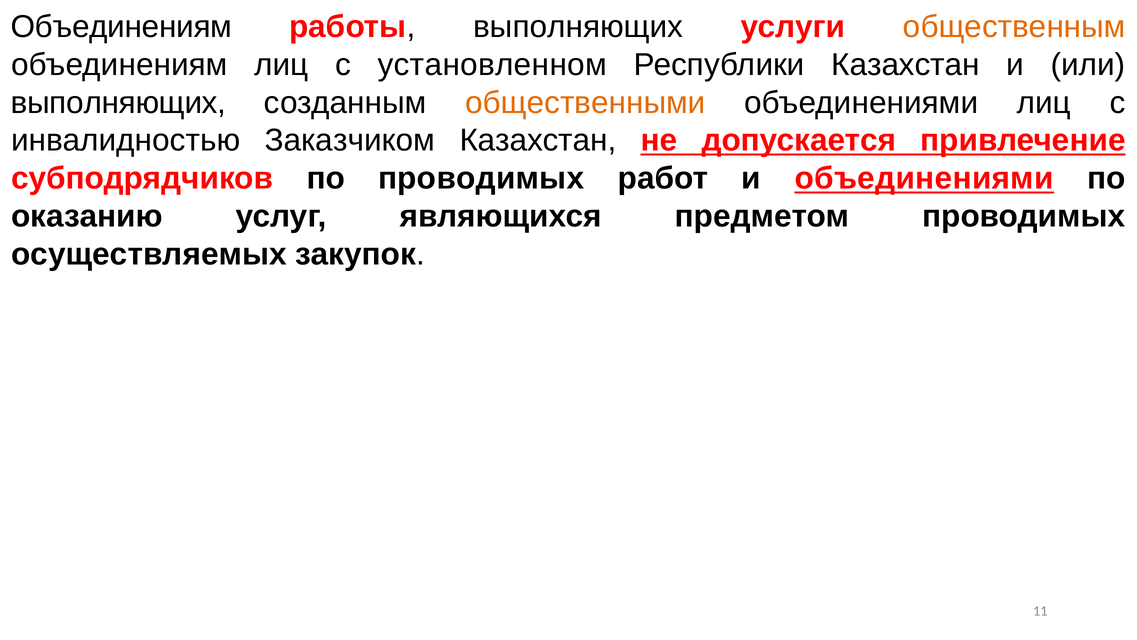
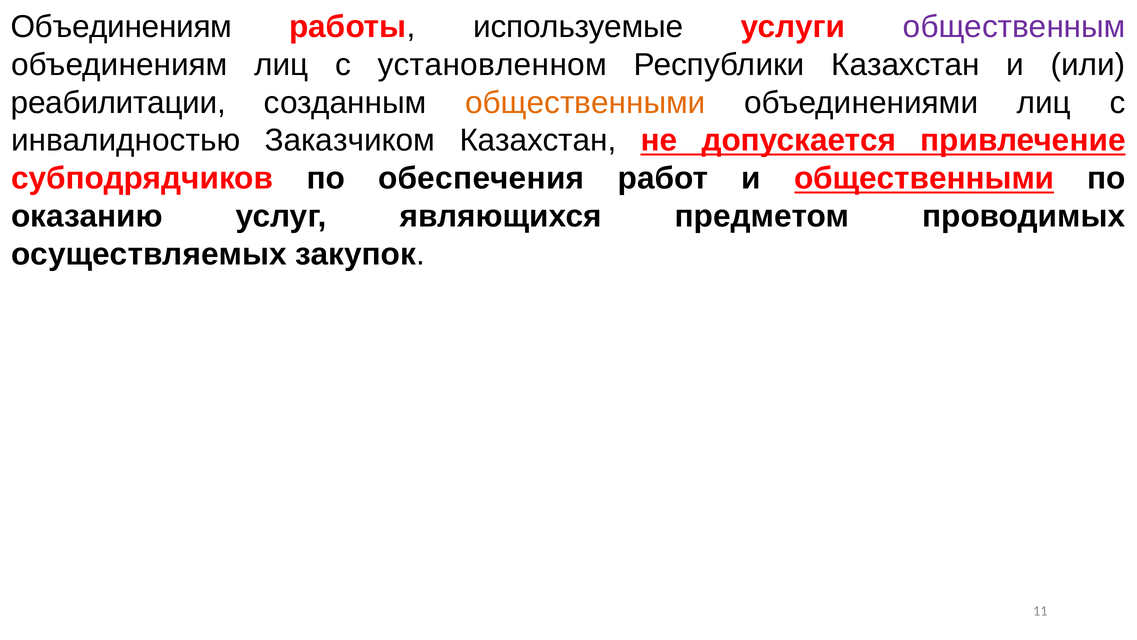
работы выполняющих: выполняющих -> используемые (578, 27)
общественным colour: orange -> purple (1014, 27)
выполняющих: выполняющих -> реабилитации (118, 103)
по проводимых: проводимых -> обеспечения (481, 178)
и объединениями: объединениями -> общественными (924, 178)
